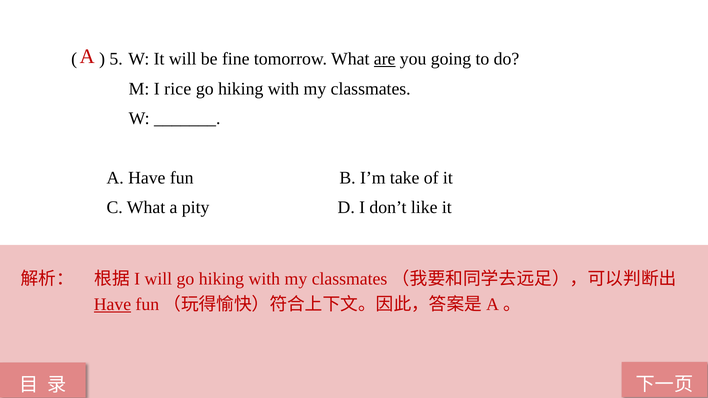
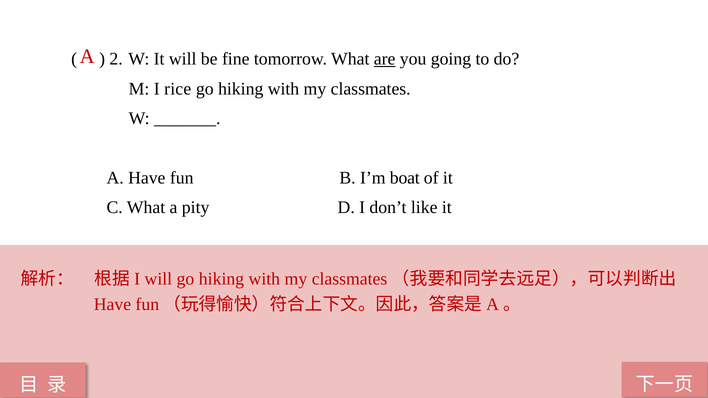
5: 5 -> 2 (116, 59)
take: take -> boat (405, 178)
Have underline: present -> none (112, 305)
